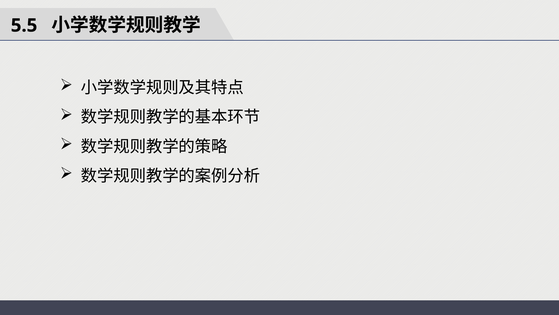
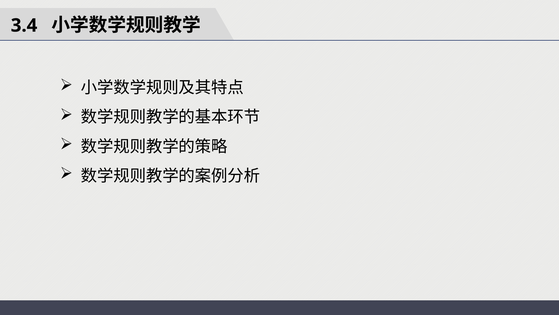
5.5: 5.5 -> 3.4 (24, 25)
